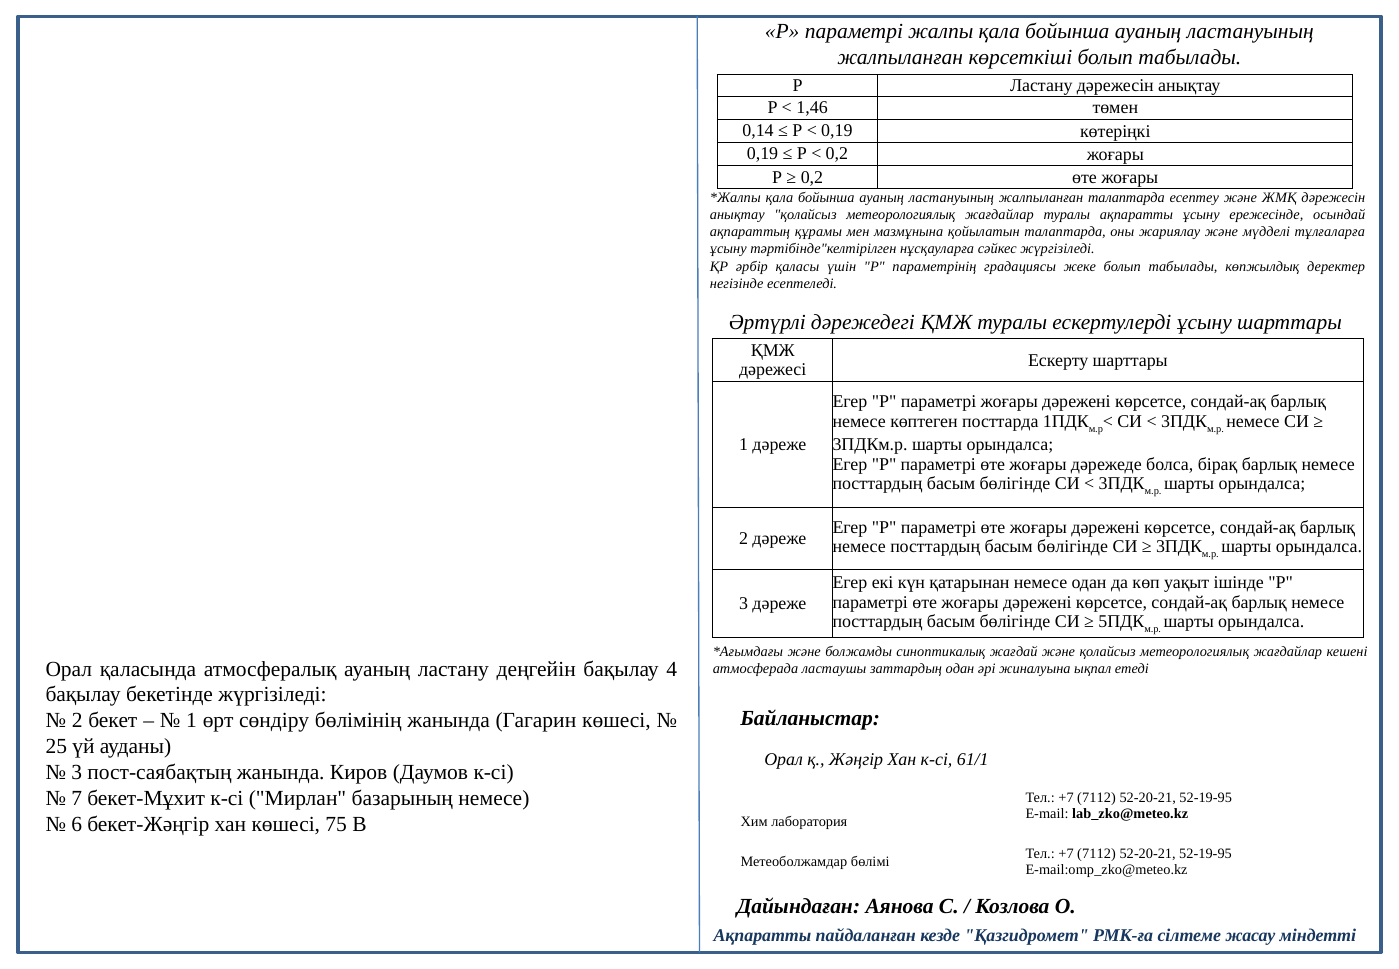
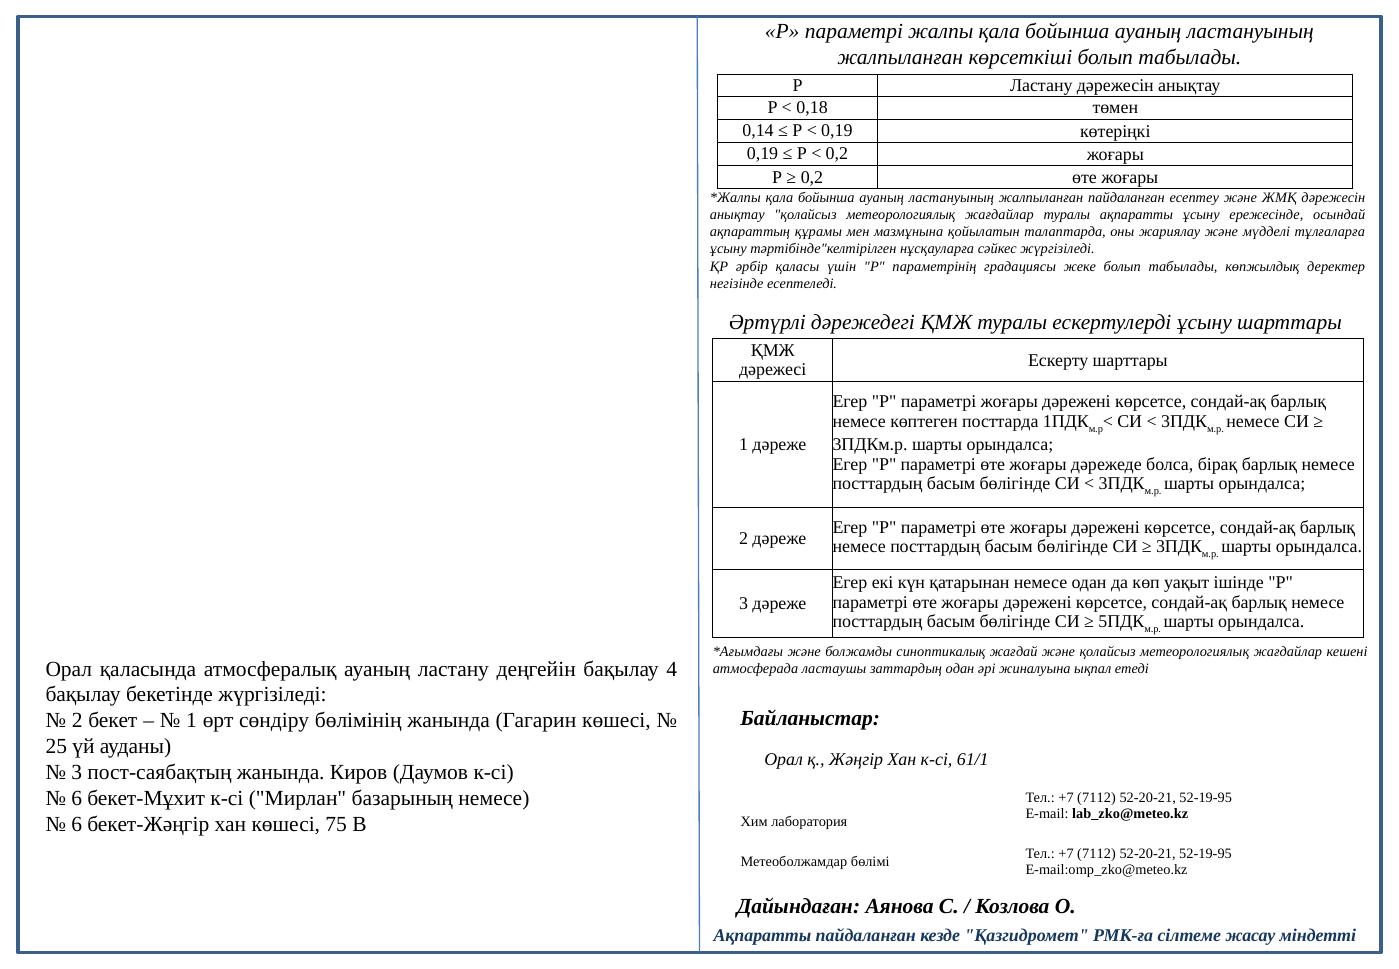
1,46: 1,46 -> 0,18 (812, 108)
жалпыланған талаптарда: талаптарда -> пайдаланған (1126, 198)
7: 7 -> 6 (77, 798)
